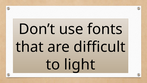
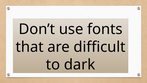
light: light -> dark (80, 64)
